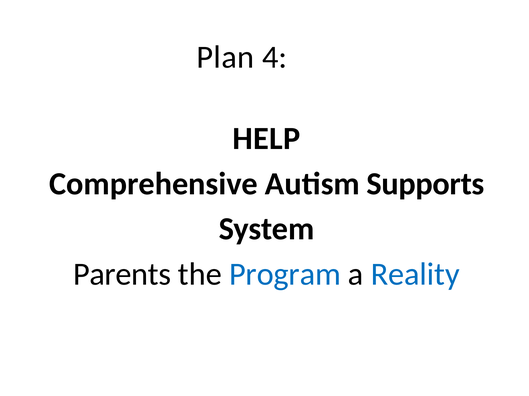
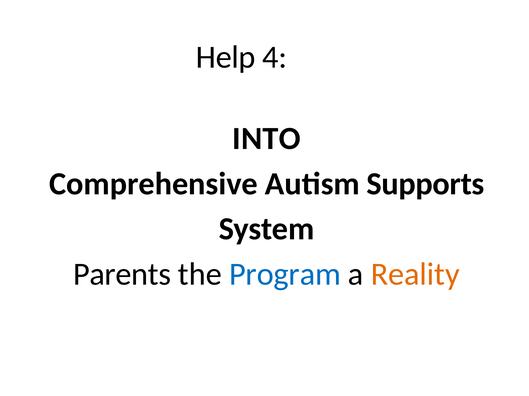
Plan: Plan -> Help (226, 57)
HELP: HELP -> INTO (266, 139)
Reality colour: blue -> orange (415, 275)
